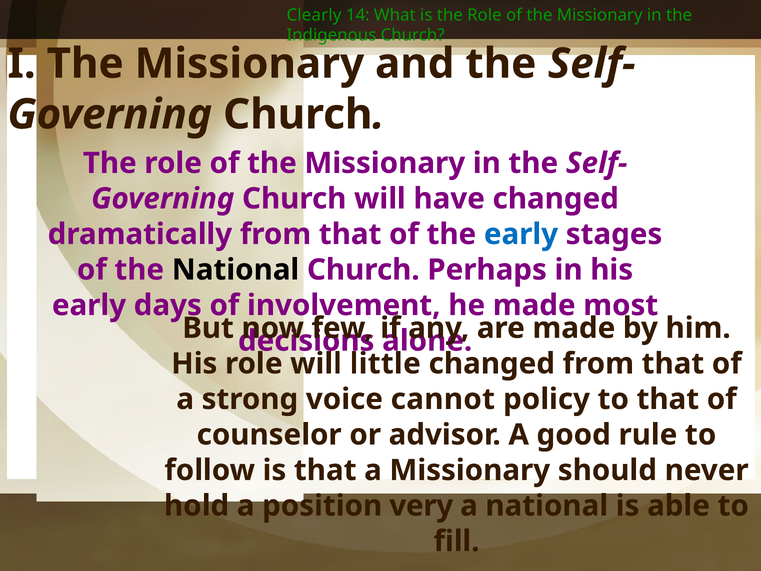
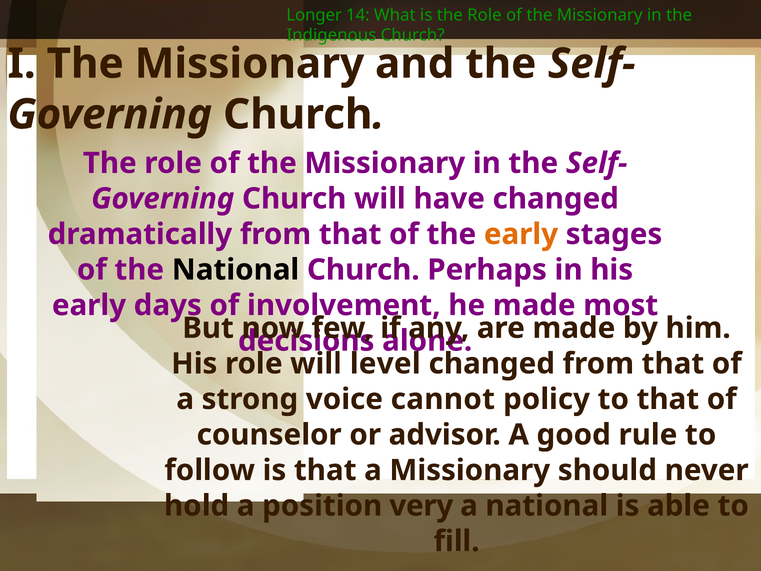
Clearly: Clearly -> Longer (314, 15)
early colour: blue -> orange (521, 234)
little: little -> level (385, 363)
